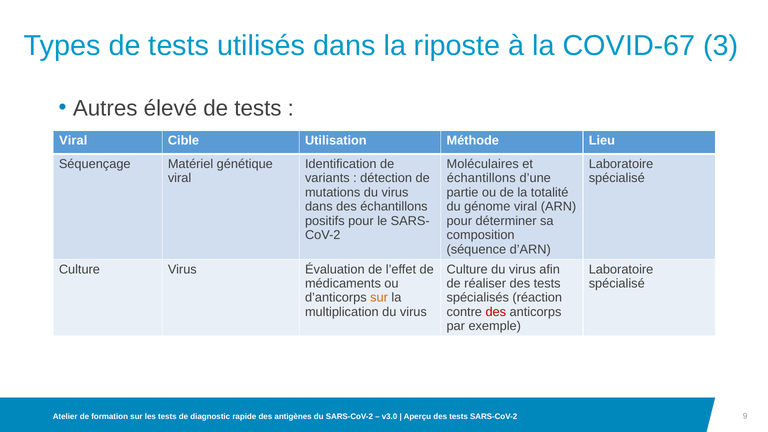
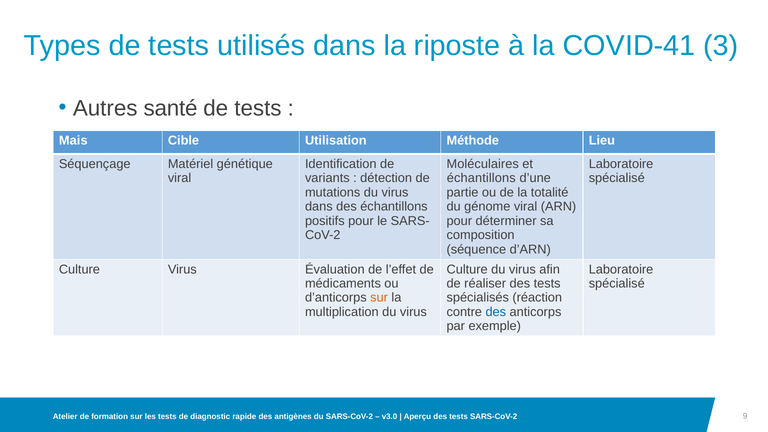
COVID-67: COVID-67 -> COVID-41 (629, 46)
élevé: élevé -> santé (171, 108)
Viral: Viral -> Mais (73, 141)
des colour: red -> blue (496, 312)
